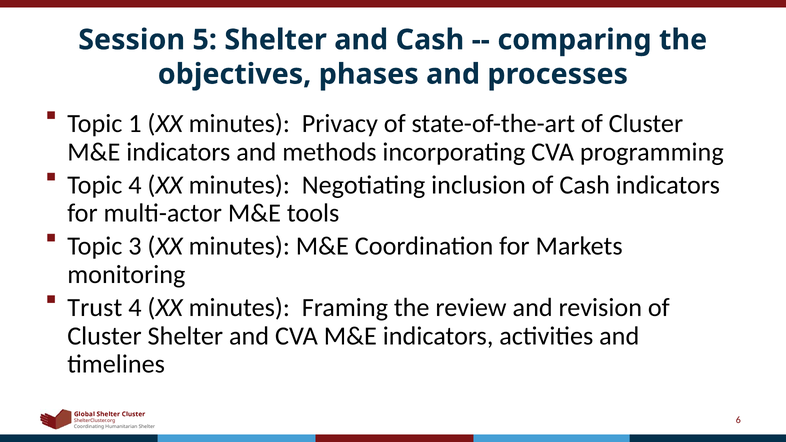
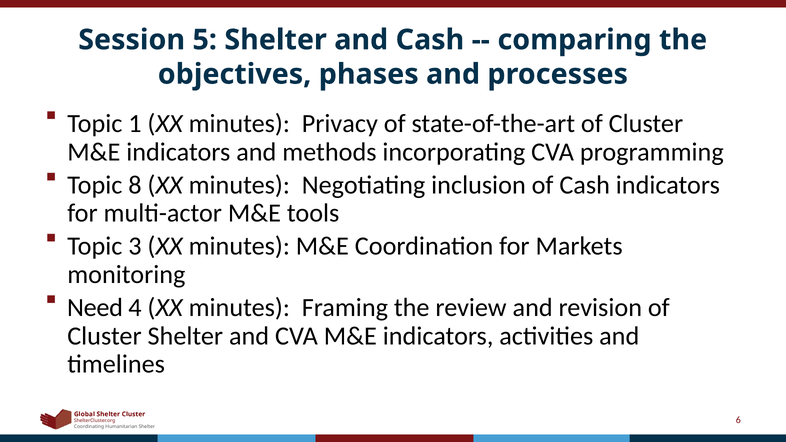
Topic 4: 4 -> 8 (135, 185)
Trust: Trust -> Need (95, 308)
